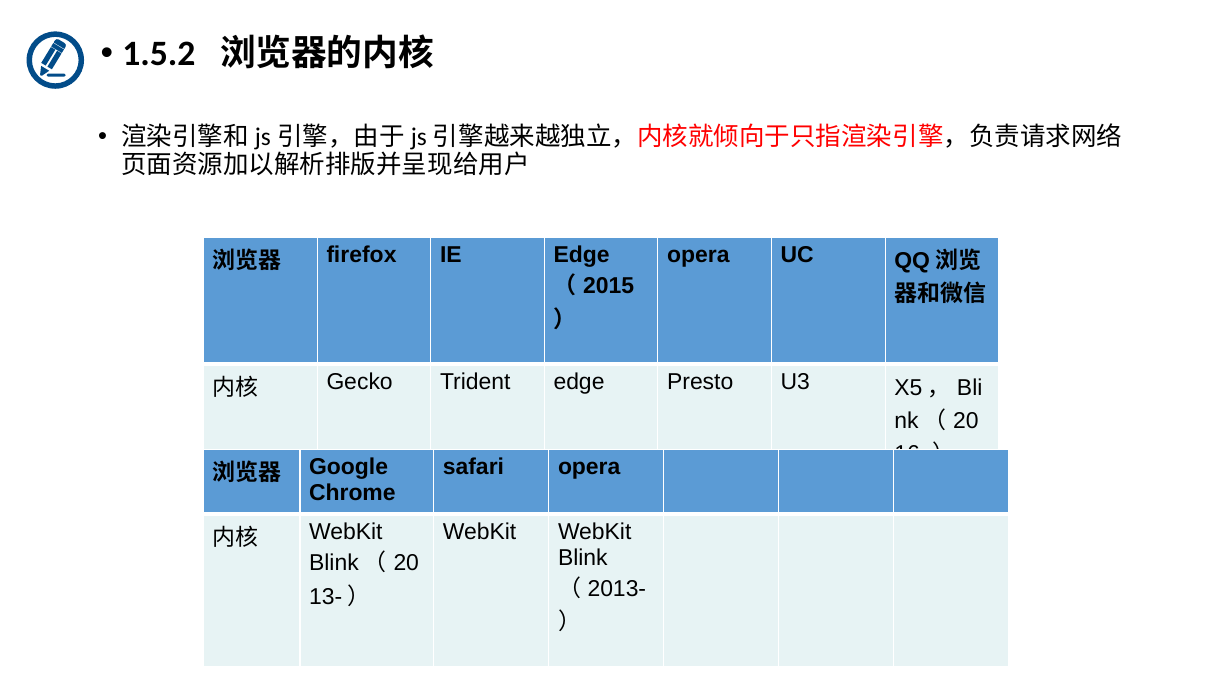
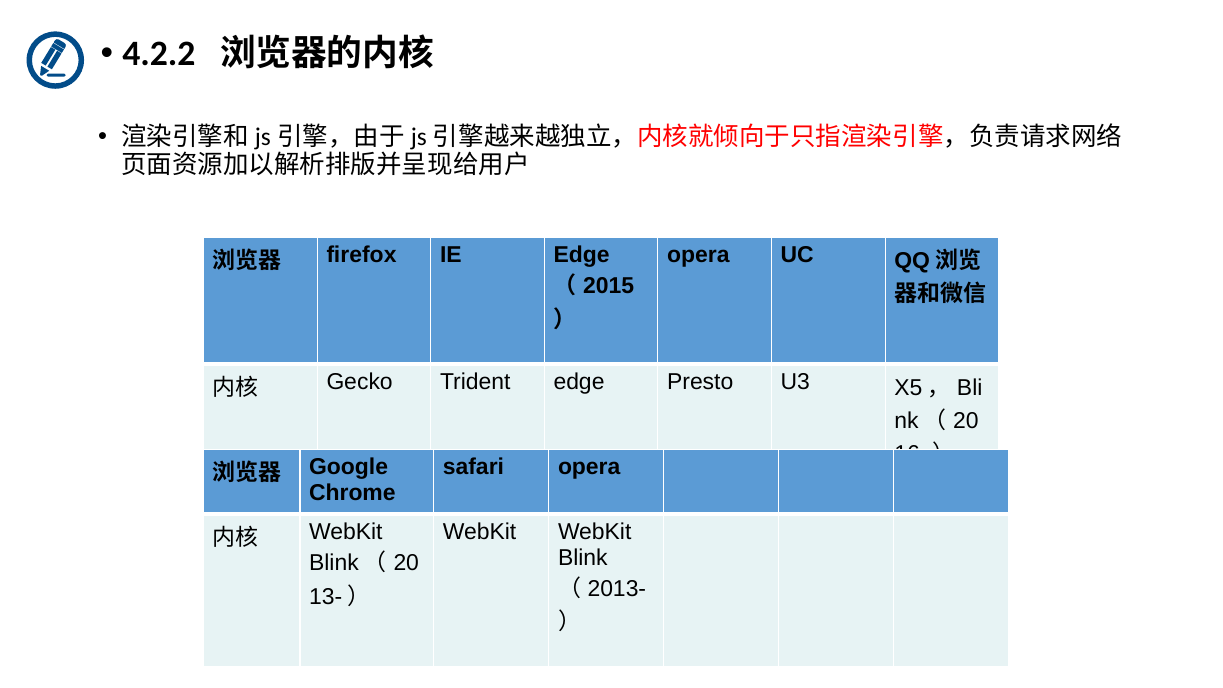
1.5.2: 1.5.2 -> 4.2.2 (159, 54)
